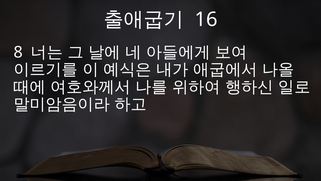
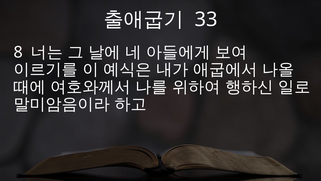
16: 16 -> 33 (206, 19)
